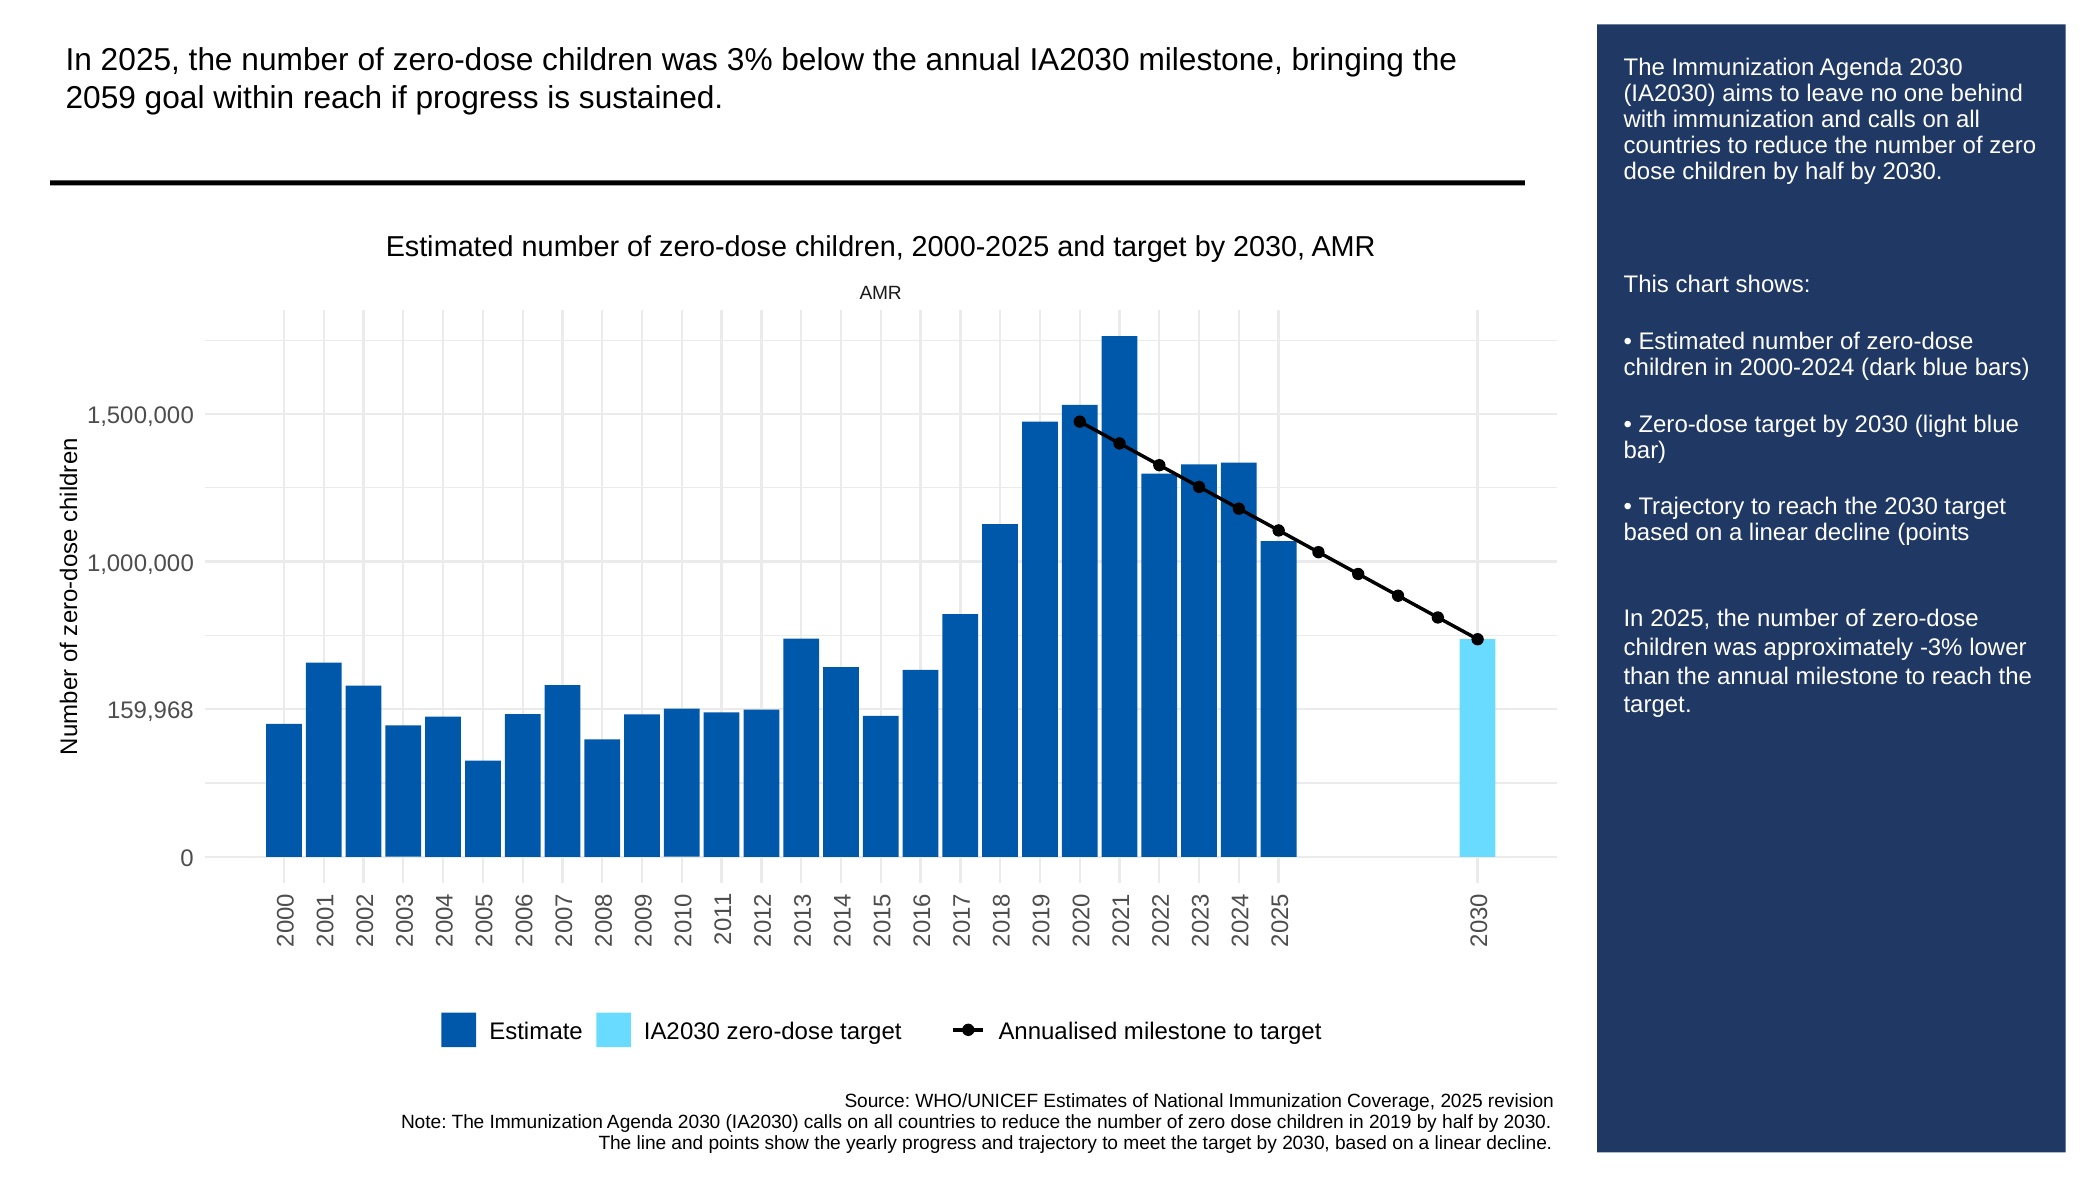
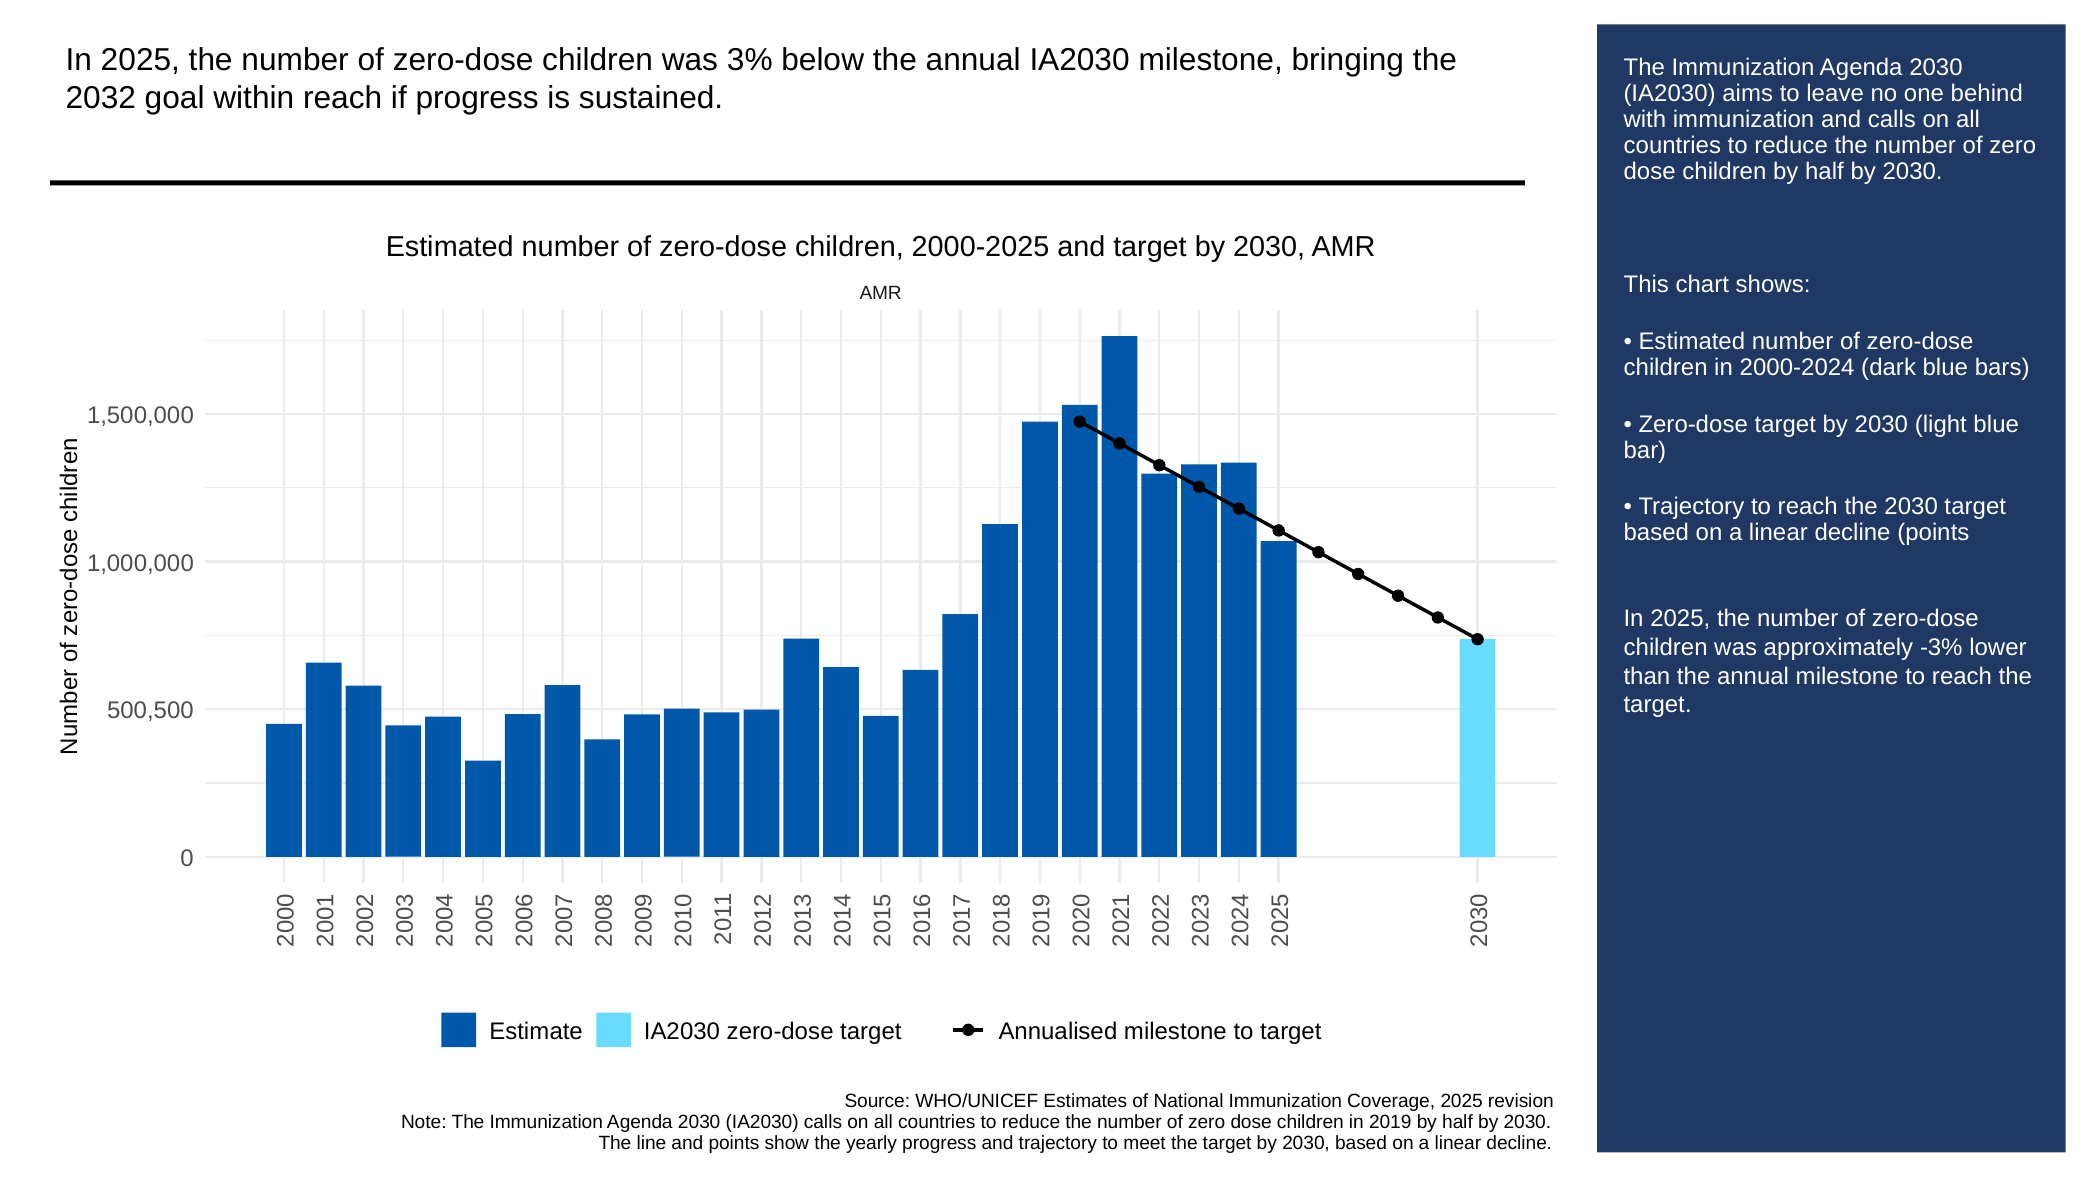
2059: 2059 -> 2032 (101, 98)
159,968: 159,968 -> 500,500 (150, 711)
